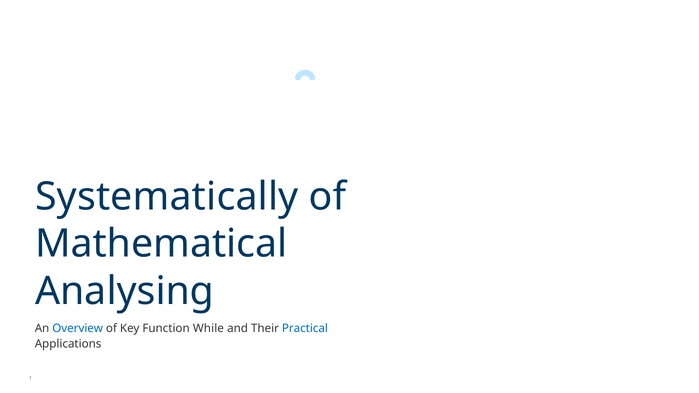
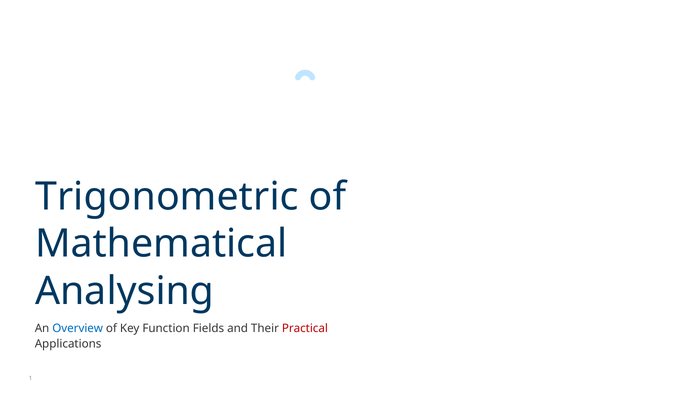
Systematically: Systematically -> Trigonometric (167, 197)
While: While -> Fields (208, 329)
Practical colour: blue -> red (305, 329)
